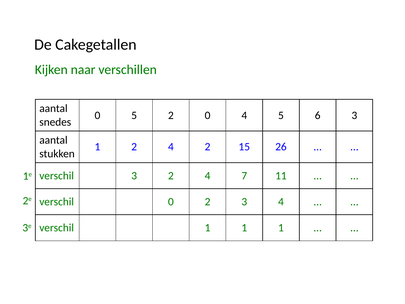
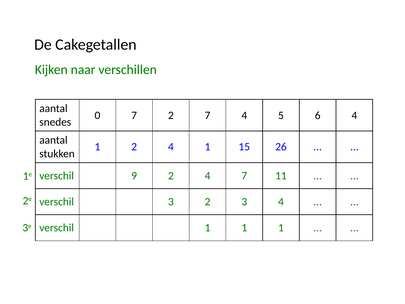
0 5: 5 -> 7 (134, 115)
2 0: 0 -> 7 (208, 115)
6 3: 3 -> 4 (354, 115)
4 2: 2 -> 1 (208, 147)
verschil 3: 3 -> 9 (134, 176)
verschil 0: 0 -> 3 (171, 202)
